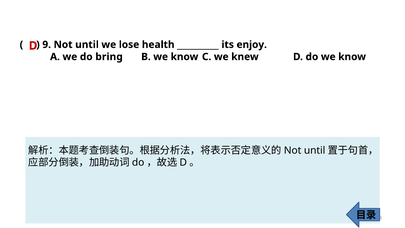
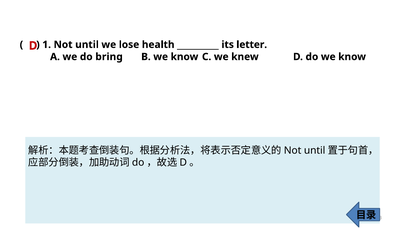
9: 9 -> 1 (47, 45)
enjoy: enjoy -> letter (252, 45)
